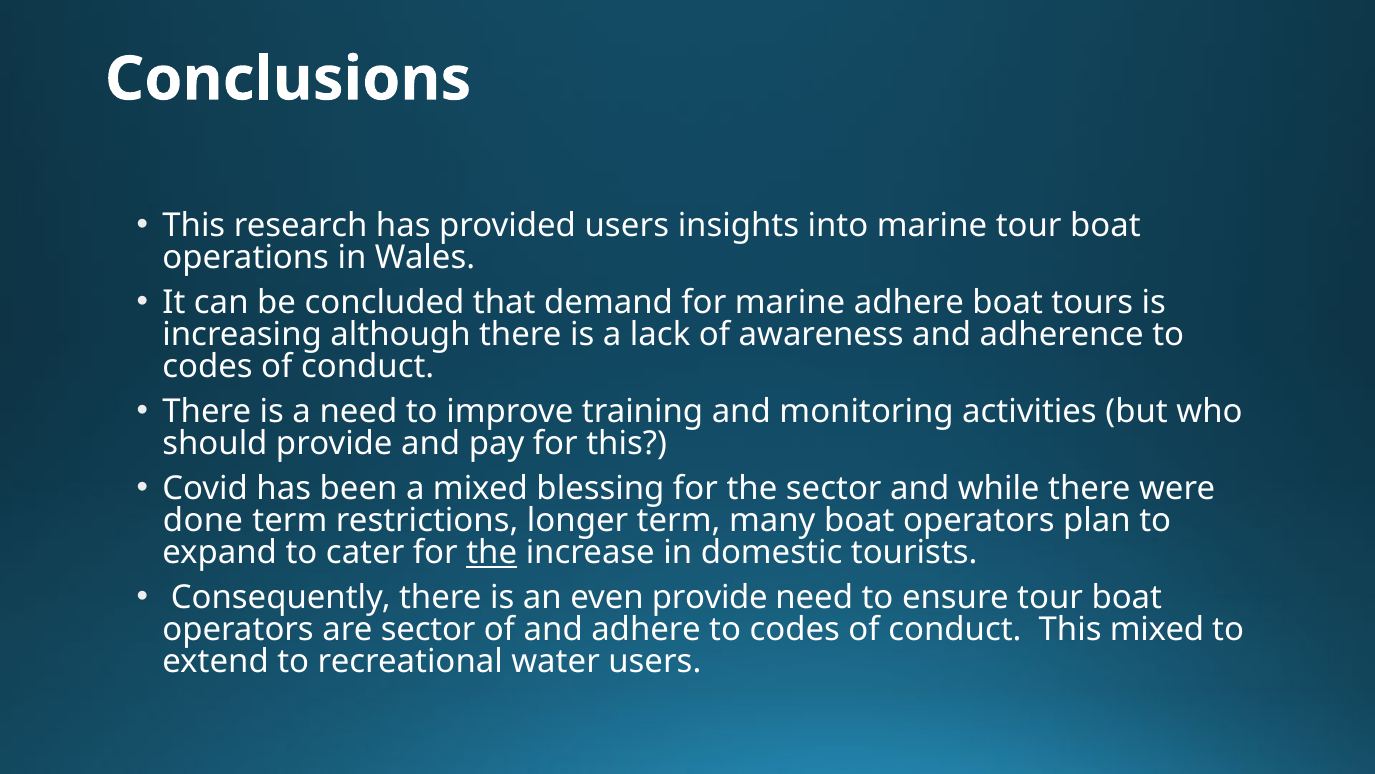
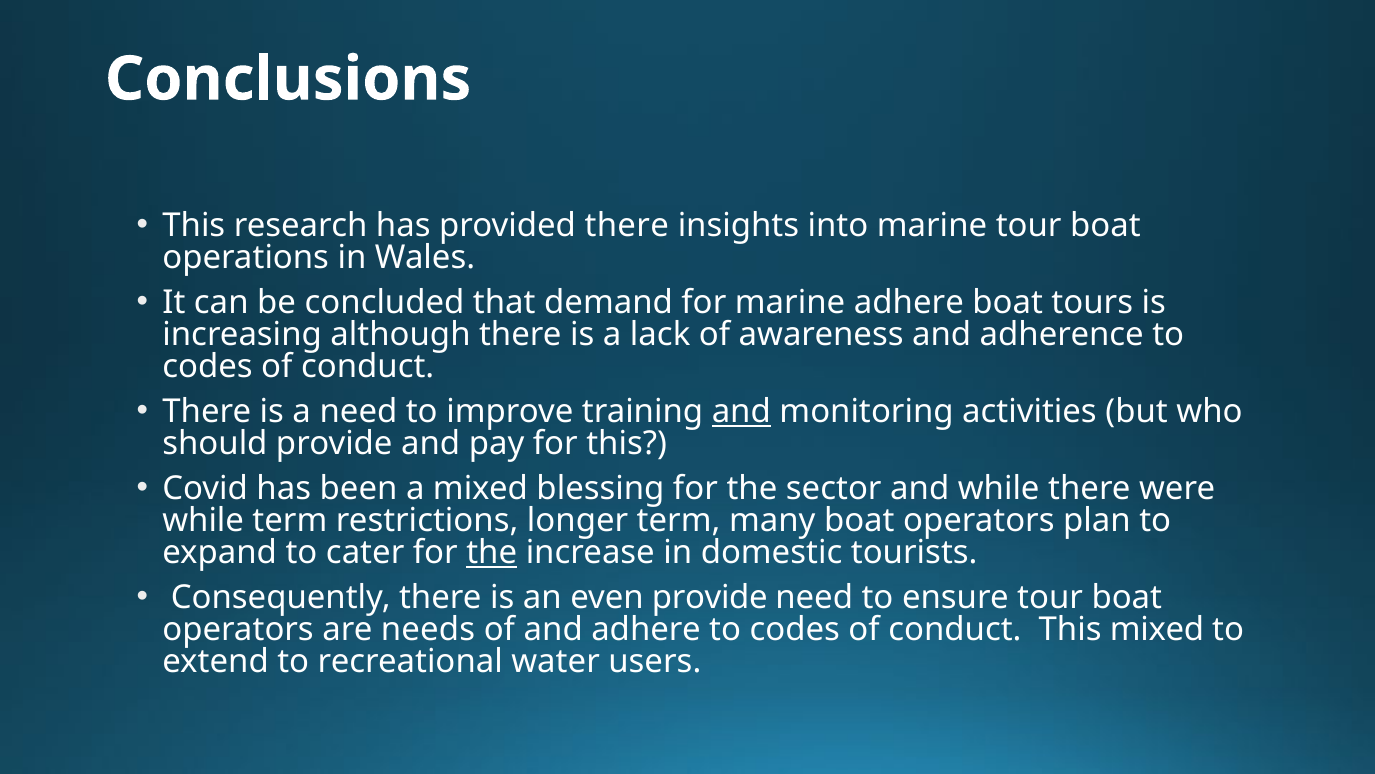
provided users: users -> there (627, 226)
and underline: none -> present (741, 411)
done: done -> while (203, 520)
are sector: sector -> needs (428, 629)
